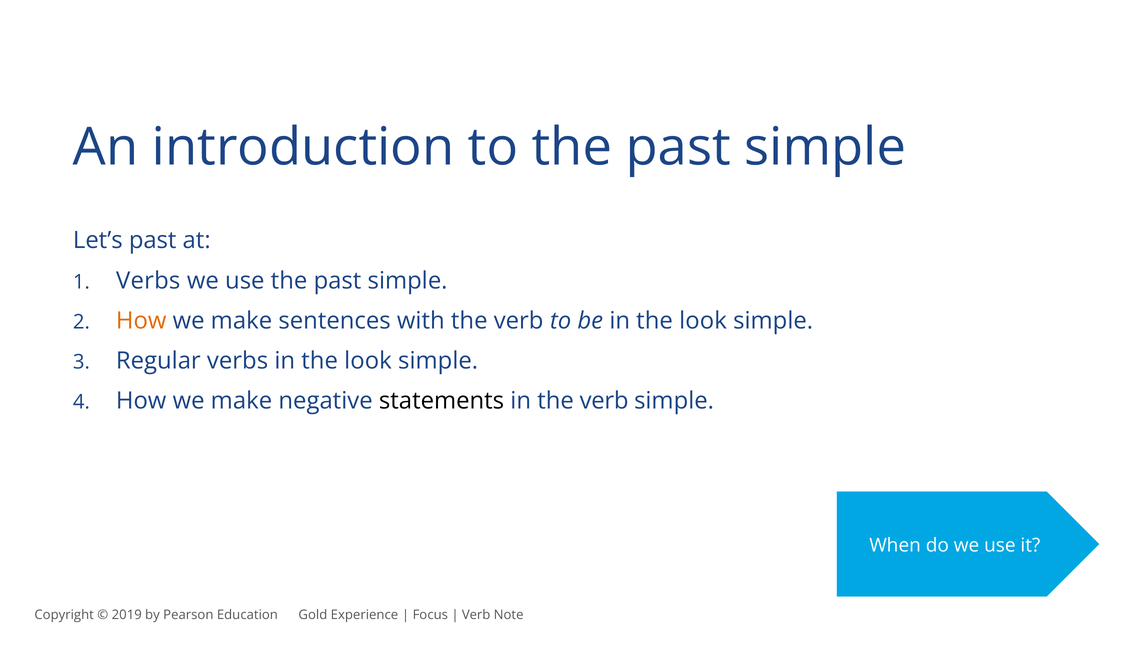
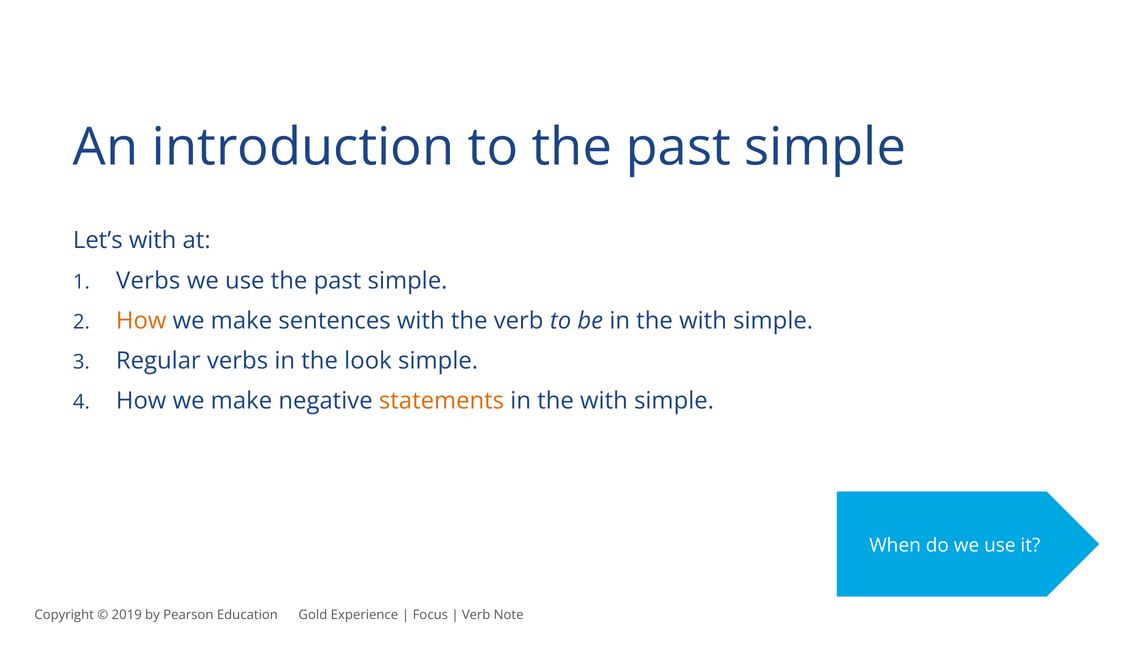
Let’s past: past -> with (153, 240)
be in the look: look -> with (703, 321)
statements colour: black -> orange (442, 401)
verb: verb -> with (604, 401)
